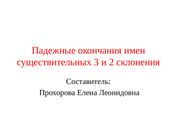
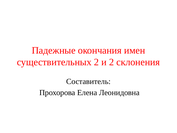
существительных 3: 3 -> 2 (96, 62)
